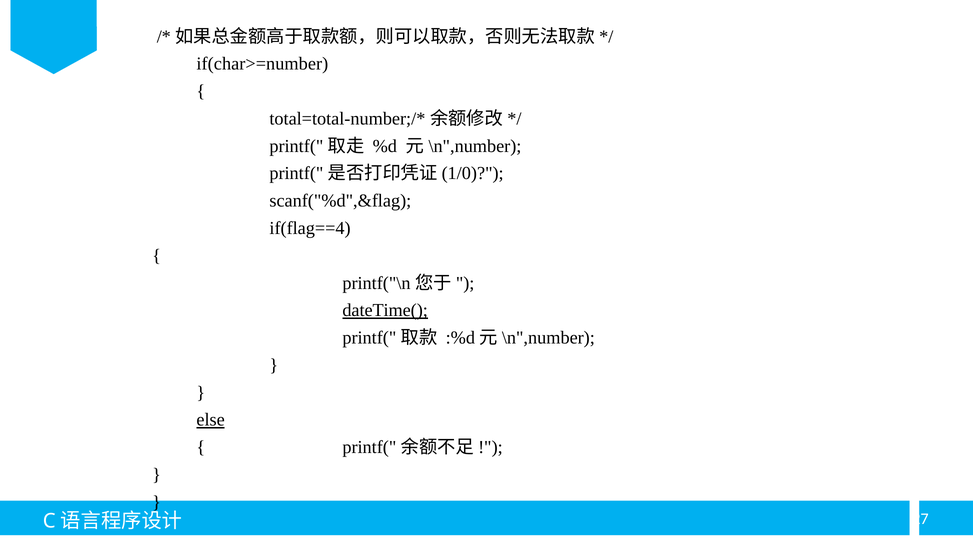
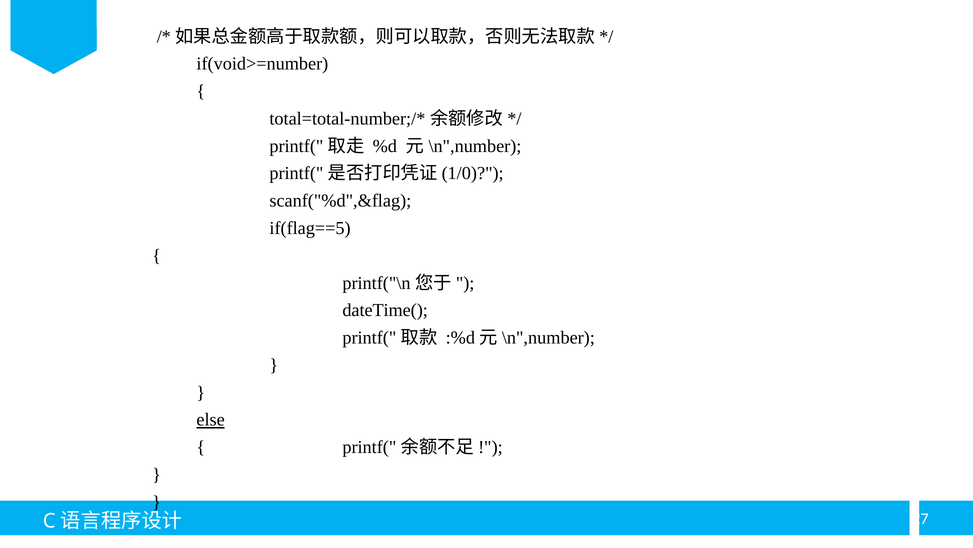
if(char>=number: if(char>=number -> if(void>=number (262, 64)
if(flag==4: if(flag==4 -> if(flag==5 (310, 228)
dateTime( underline: present -> none (385, 310)
